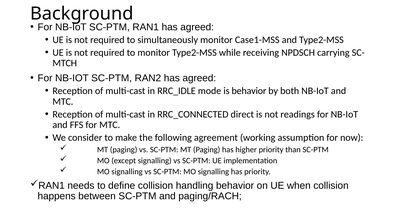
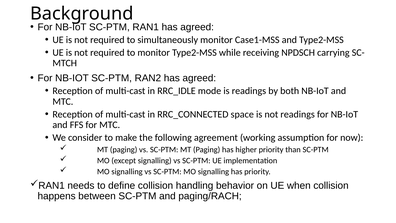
is behavior: behavior -> readings (249, 91)
direct: direct -> space (242, 114)
